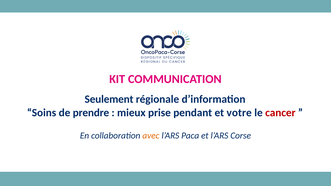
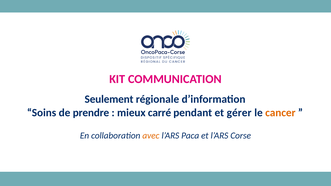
prise: prise -> carré (160, 113)
votre: votre -> gérer (239, 113)
cancer colour: red -> orange (280, 113)
